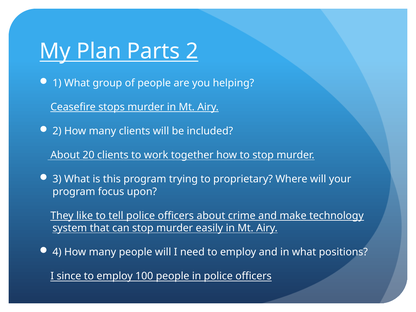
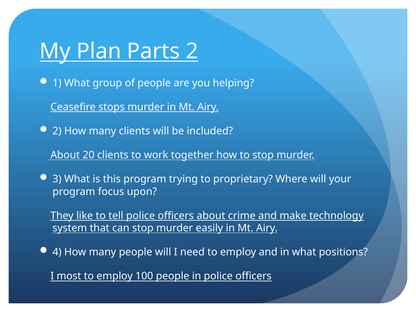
since: since -> most (69, 276)
